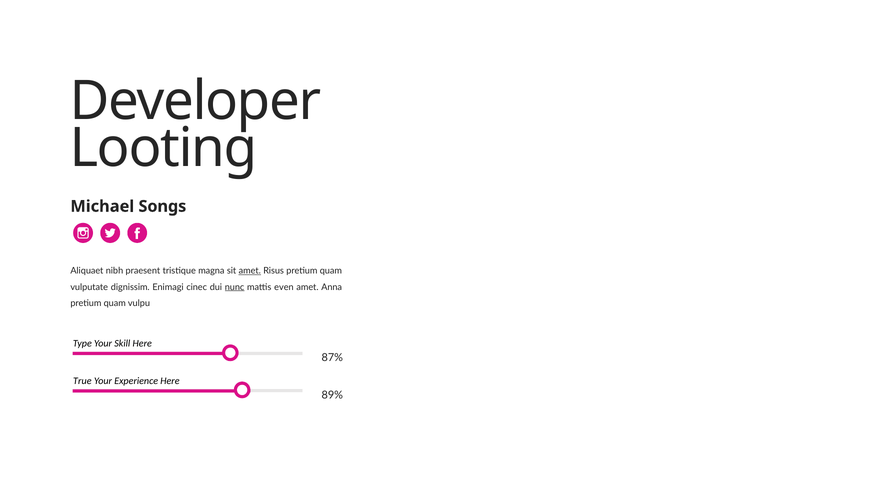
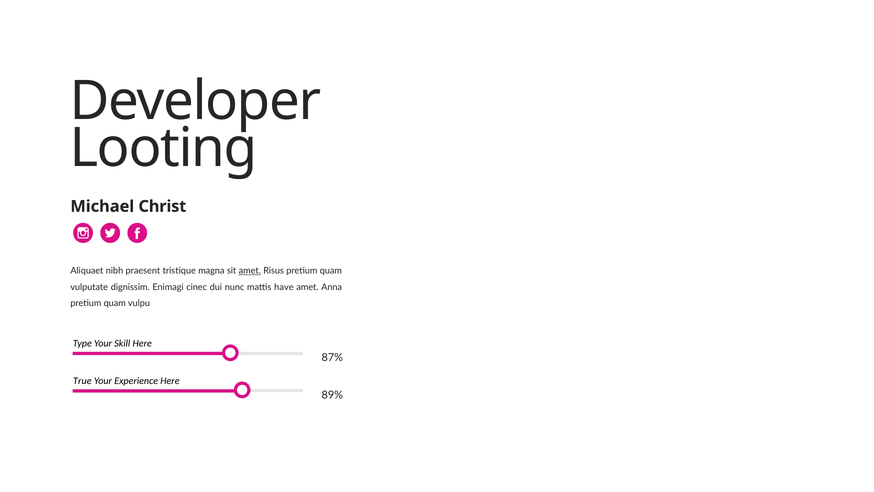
Songs: Songs -> Christ (162, 206)
nunc underline: present -> none (235, 287)
even: even -> have (284, 287)
